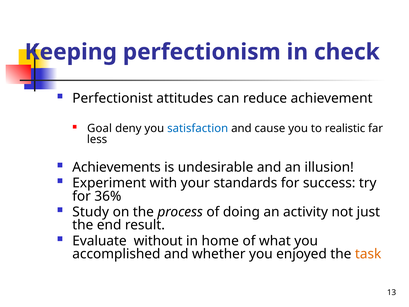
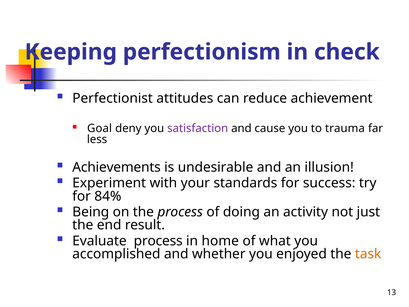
satisfaction colour: blue -> purple (198, 128)
realistic: realistic -> trauma (345, 128)
36%: 36% -> 84% (108, 196)
Study: Study -> Being (91, 212)
Evaluate without: without -> process (158, 241)
